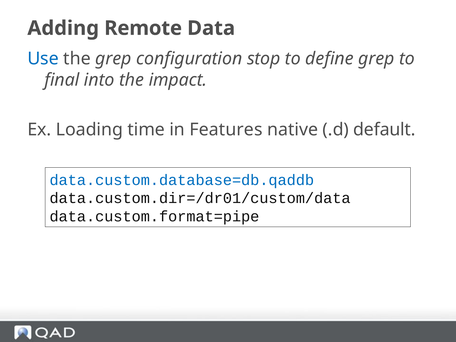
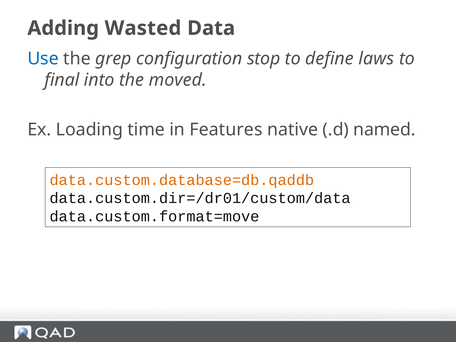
Remote: Remote -> Wasted (143, 28)
define grep: grep -> laws (376, 59)
impact: impact -> moved (178, 80)
default: default -> named (384, 130)
data.custom.database=db.qaddb colour: blue -> orange (182, 180)
data.custom.format=pipe: data.custom.format=pipe -> data.custom.format=move (154, 216)
